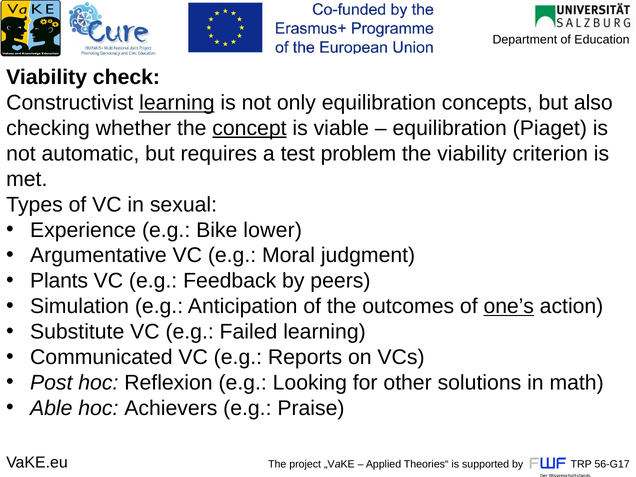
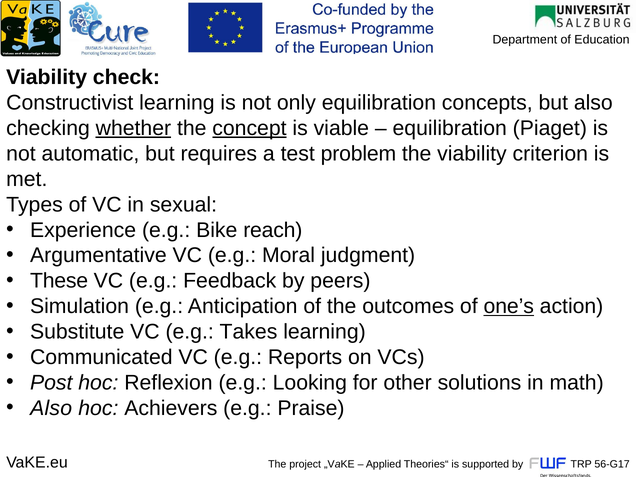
learning underline: present -> none (177, 103)
whether underline: none -> present (133, 128)
lower: lower -> reach (273, 230)
Plants: Plants -> These (59, 281)
Failed: Failed -> Takes (249, 332)
Able: Able -> Also (51, 408)
